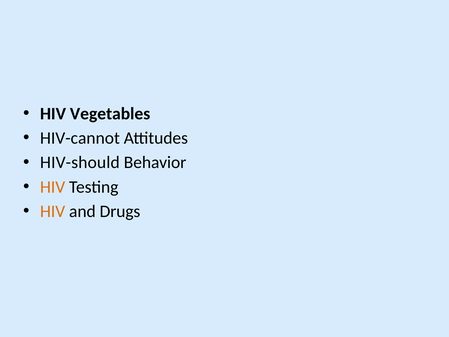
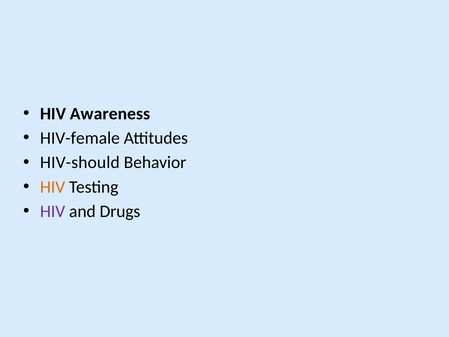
Vegetables: Vegetables -> Awareness (110, 113)
HIV-cannot: HIV-cannot -> HIV-female (80, 138)
HIV colour: orange -> purple (53, 211)
